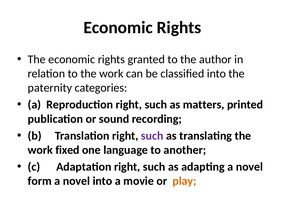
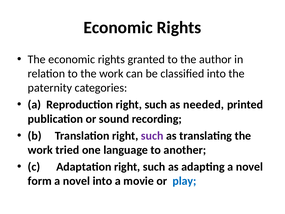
matters: matters -> needed (204, 105)
fixed: fixed -> tried (67, 150)
play colour: orange -> blue (184, 181)
